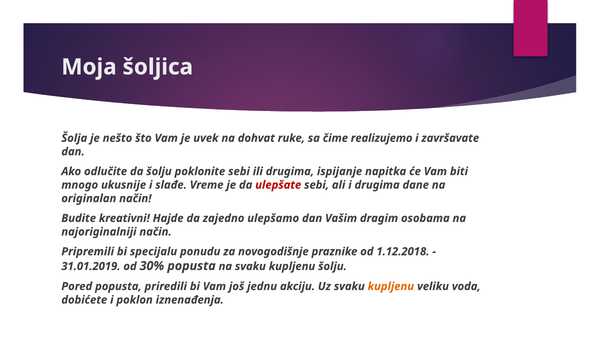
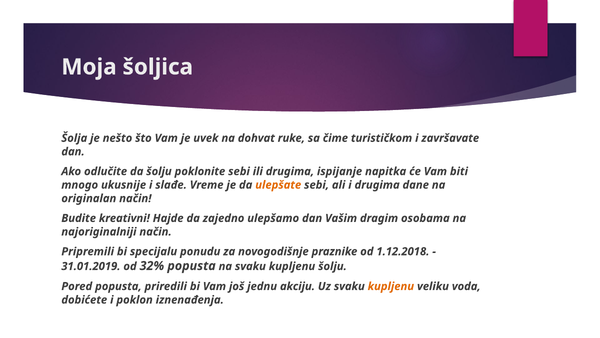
realizujemo: realizujemo -> turističkom (382, 138)
ulepšate colour: red -> orange (278, 185)
30%: 30% -> 32% (152, 266)
